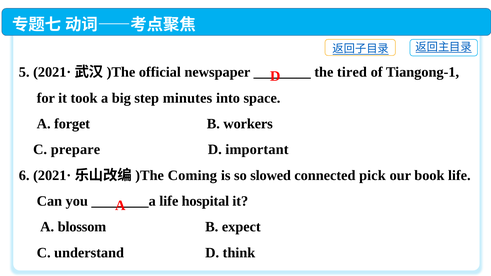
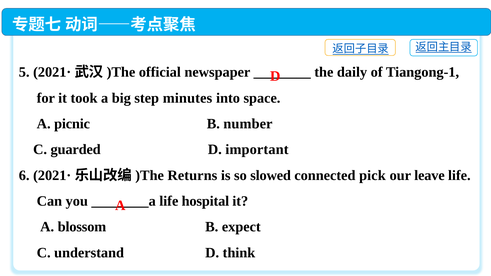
tired: tired -> daily (352, 72)
forget: forget -> picnic (72, 124)
workers: workers -> number (248, 124)
prepare: prepare -> guarded (76, 150)
Coming: Coming -> Returns (192, 175)
book: book -> leave (429, 175)
